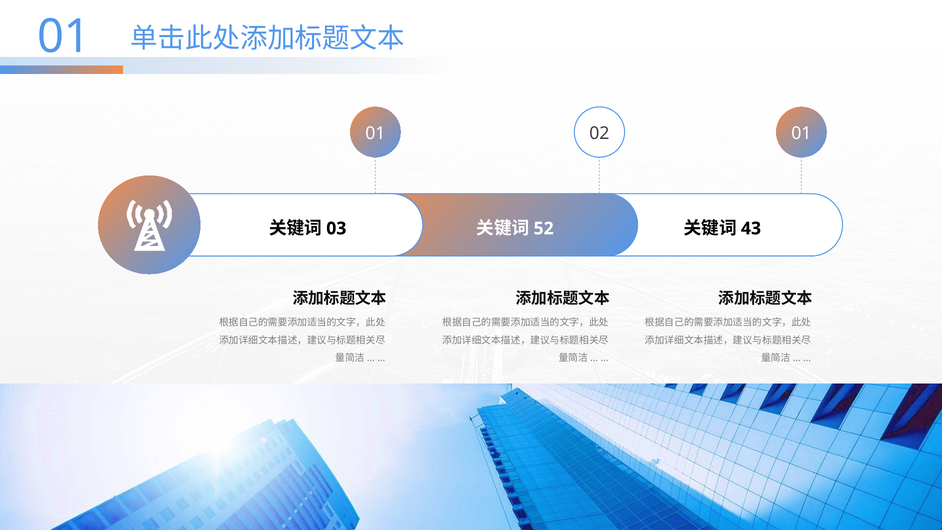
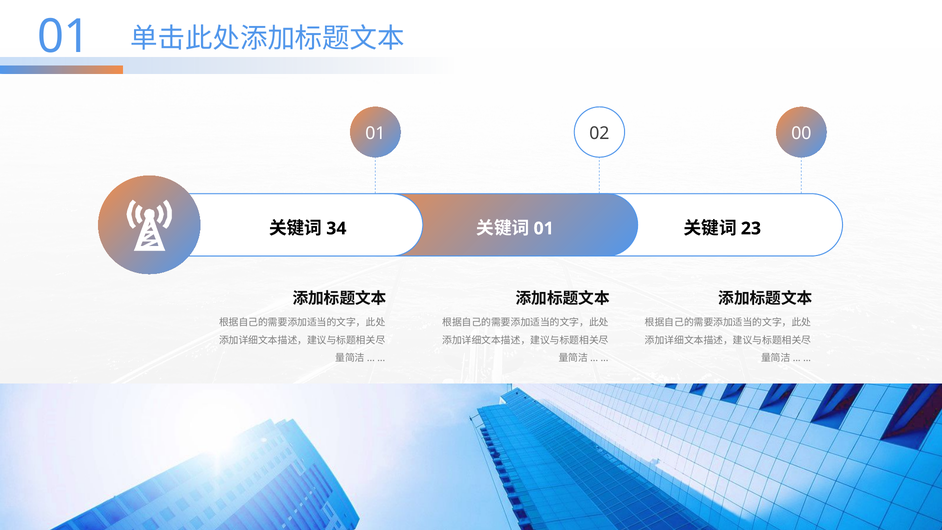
01: 01 -> 00 (801, 133)
03: 03 -> 34 (336, 228)
52: 52 -> 01 (544, 228)
43: 43 -> 23 (751, 228)
